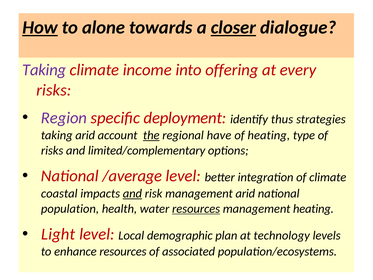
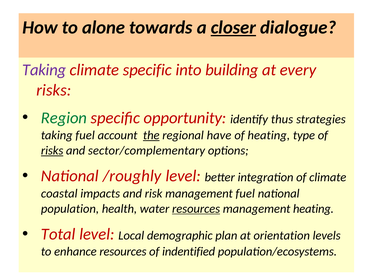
How underline: present -> none (40, 28)
climate income: income -> specific (147, 70)
offering: offering -> building (232, 70)
Region colour: purple -> green (64, 118)
deployment: deployment -> opportunity (185, 118)
taking arid: arid -> fuel (85, 135)
risks underline: none -> present (52, 150)
limited/complementary: limited/complementary -> sector/complementary (147, 150)
/average: /average -> /roughly (132, 176)
and underline: present -> none (132, 193)
management arid: arid -> fuel (245, 193)
Light: Light -> Total (58, 234)
technology: technology -> orientation (282, 235)
associated: associated -> indentified (189, 251)
